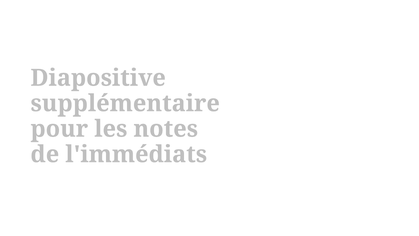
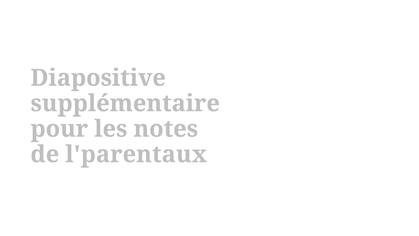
l'immédiats: l'immédiats -> l'parentaux (136, 154)
